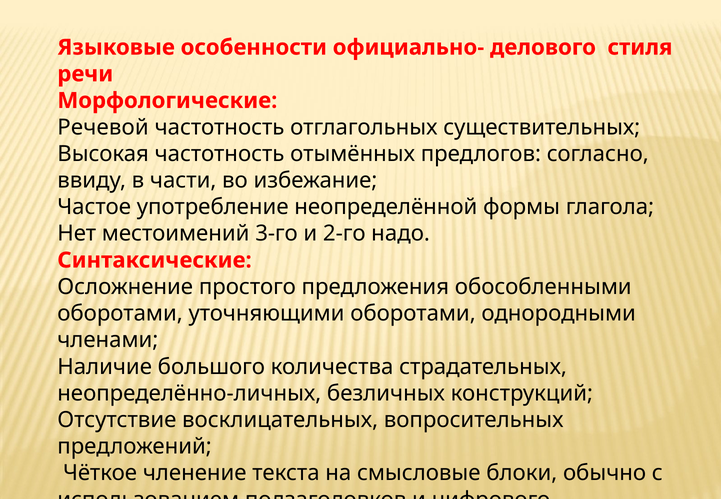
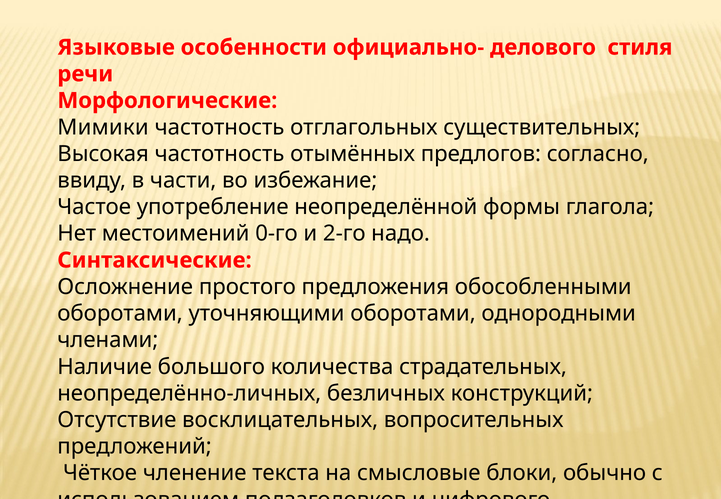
Речевой: Речевой -> Мимики (103, 127)
3-го: 3-го -> 0-го (277, 234)
